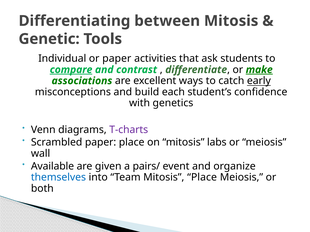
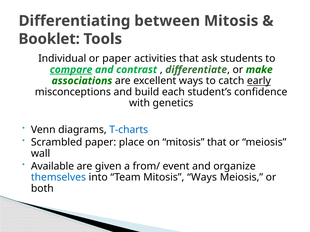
Genetic: Genetic -> Booklet (49, 39)
make underline: present -> none (259, 70)
T-charts colour: purple -> blue (129, 130)
mitosis labs: labs -> that (217, 143)
pairs/: pairs/ -> from/ (146, 166)
Mitosis Place: Place -> Ways (202, 178)
